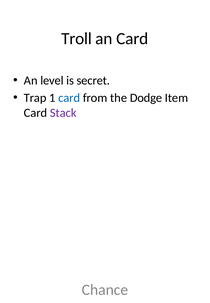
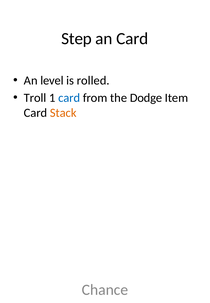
Troll: Troll -> Step (77, 39)
secret: secret -> rolled (93, 81)
Trap: Trap -> Troll (35, 98)
Stack colour: purple -> orange (63, 113)
